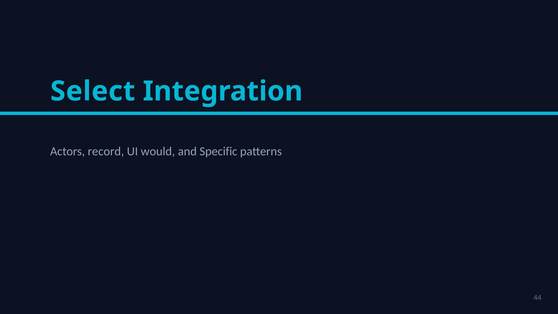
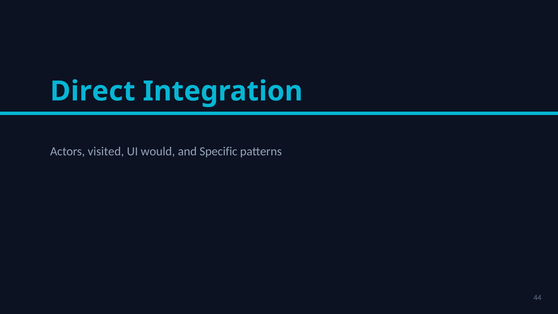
Select: Select -> Direct (93, 91)
record: record -> visited (106, 151)
